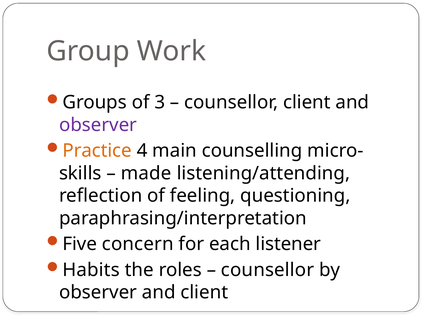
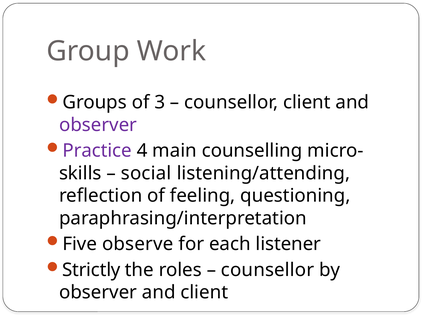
Practice colour: orange -> purple (97, 151)
made: made -> social (146, 174)
concern: concern -> observe (138, 244)
Habits: Habits -> Strictly (91, 270)
